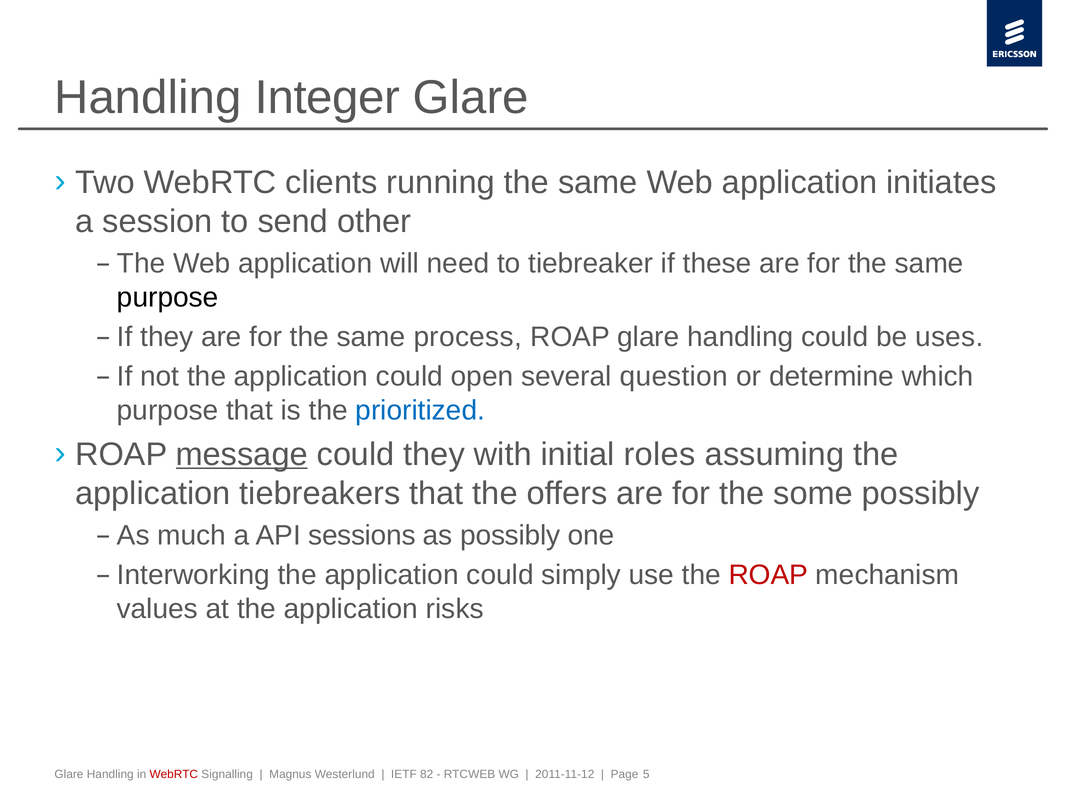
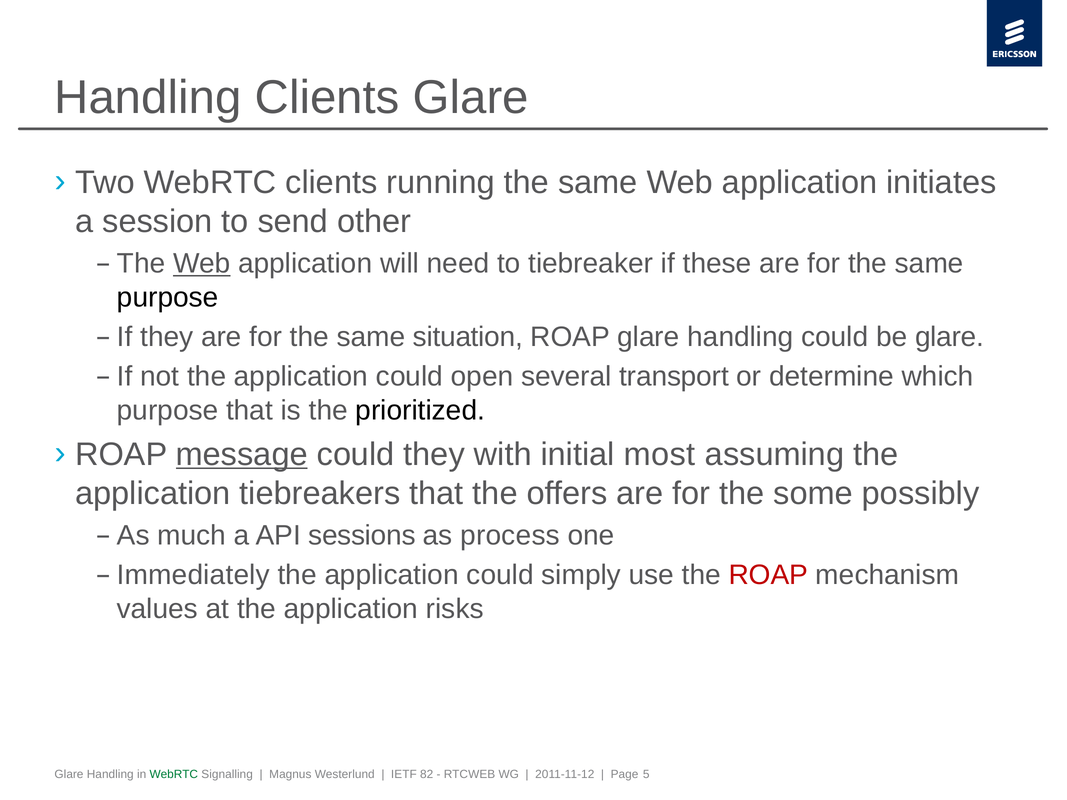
Handling Integer: Integer -> Clients (327, 98)
Web underline: none -> present (202, 264)
process: process -> situation (468, 337)
be uses: uses -> glare (950, 337)
question: question -> transport (674, 377)
prioritized colour: blue -> black (420, 411)
roles: roles -> most (660, 454)
as possibly: possibly -> process (510, 536)
Interworking: Interworking -> Immediately (193, 575)
WebRTC colour: red -> green (174, 774)
